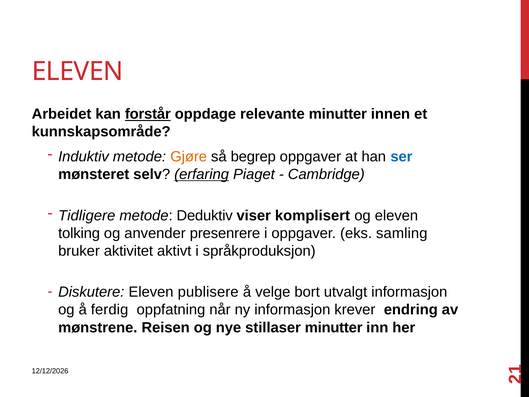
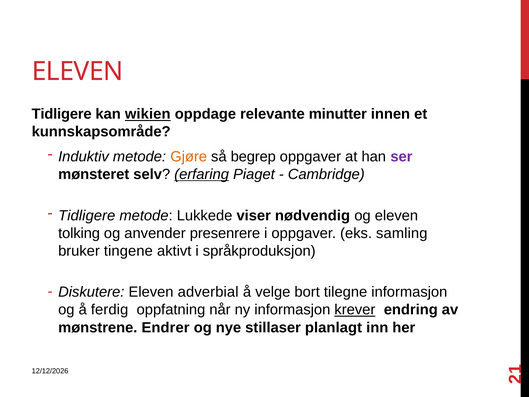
Arbeidet: Arbeidet -> Tidligere (62, 114)
forstår: forstår -> wikien (148, 114)
ser colour: blue -> purple (401, 157)
Deduktiv: Deduktiv -> Lukkede (205, 215)
komplisert: komplisert -> nødvendig (312, 215)
aktivitet: aktivitet -> tingene (128, 251)
publisere: publisere -> adverbial (208, 292)
utvalgt: utvalgt -> tilegne (346, 292)
krever underline: none -> present (355, 310)
Reisen: Reisen -> Endrer (166, 327)
stillaser minutter: minutter -> planlagt (333, 327)
